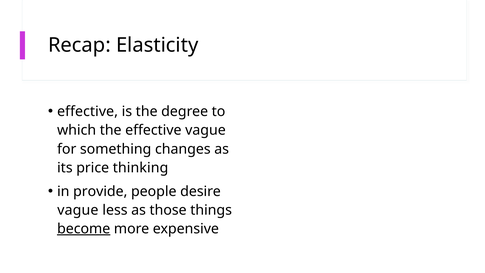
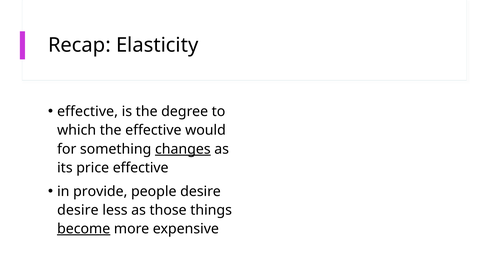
effective vague: vague -> would (206, 130)
changes underline: none -> present (183, 149)
price thinking: thinking -> effective (141, 168)
vague: vague -> desire (78, 210)
